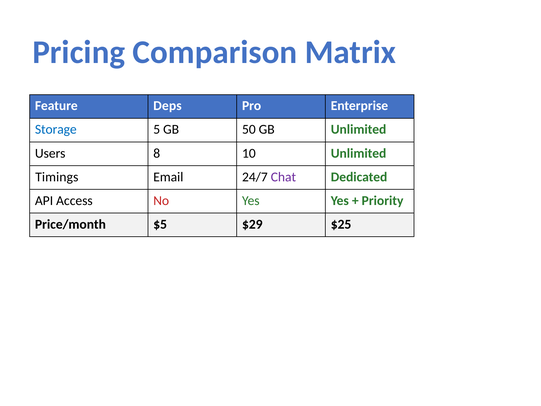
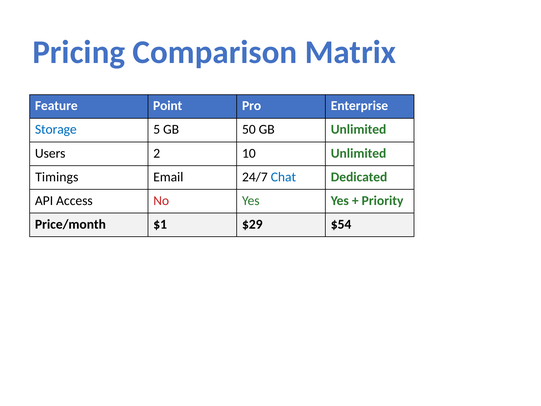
Deps: Deps -> Point (168, 106)
8: 8 -> 2 (157, 153)
Chat colour: purple -> blue (283, 177)
$5: $5 -> $1 (160, 224)
$25: $25 -> $54 (341, 224)
